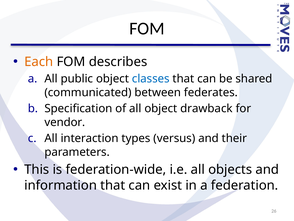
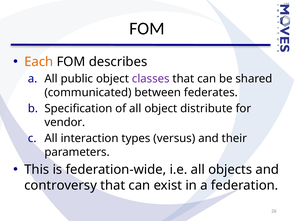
classes colour: blue -> purple (151, 79)
drawback: drawback -> distribute (206, 108)
information: information -> controversy (61, 185)
